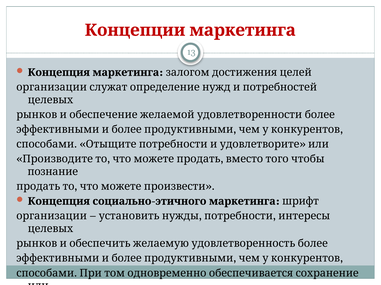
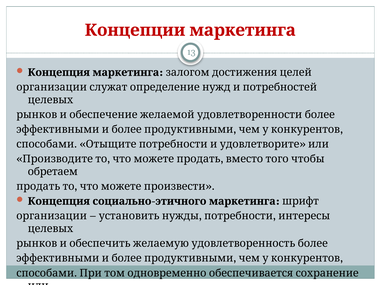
познание: познание -> обретаем (53, 172)
